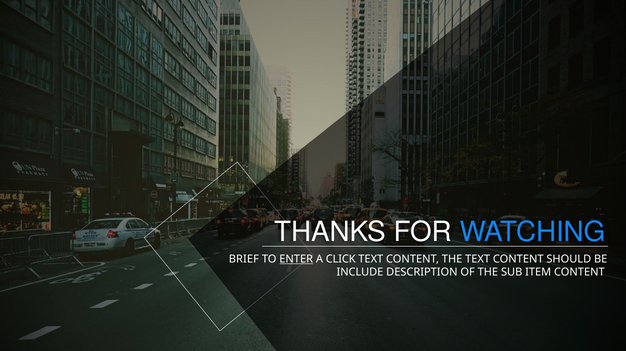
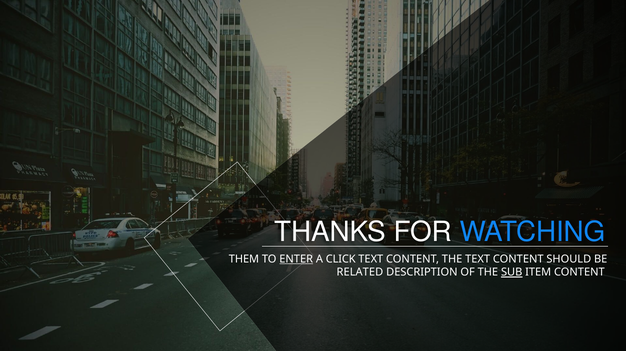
BRIEF: BRIEF -> THEM (244, 259)
INCLUDE: INCLUDE -> RELATED (360, 272)
SUB underline: none -> present (512, 272)
